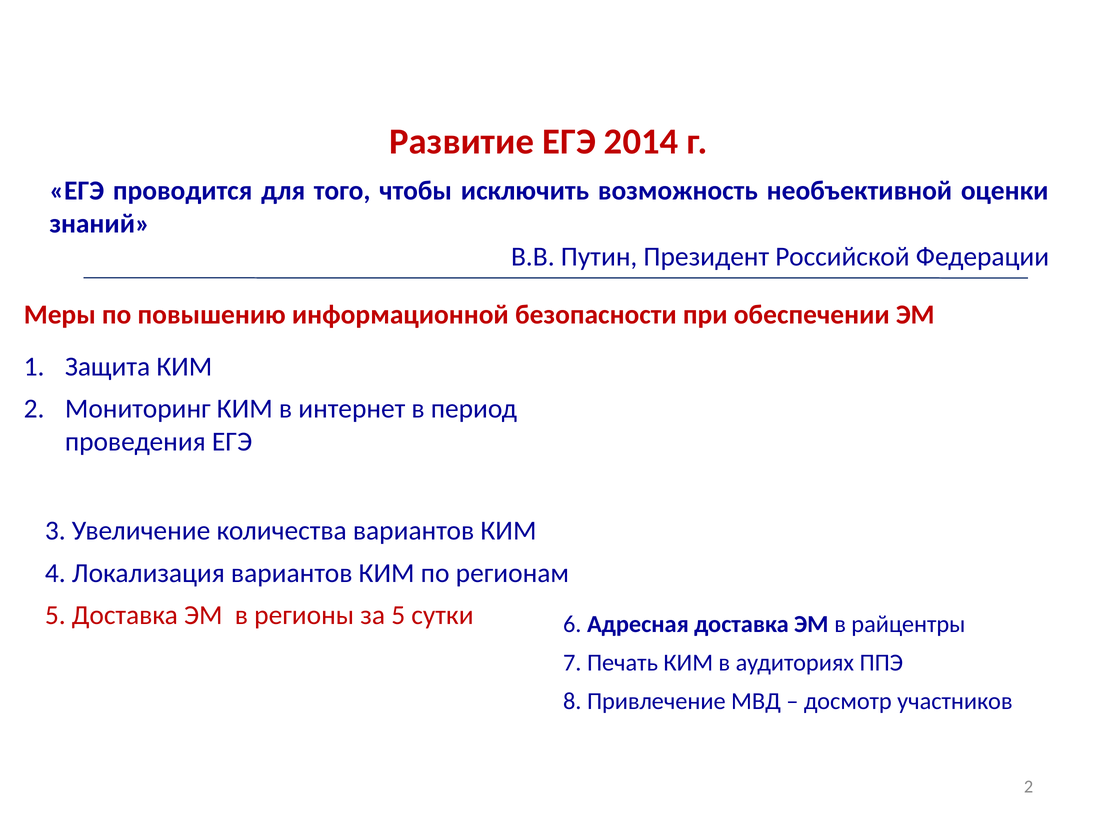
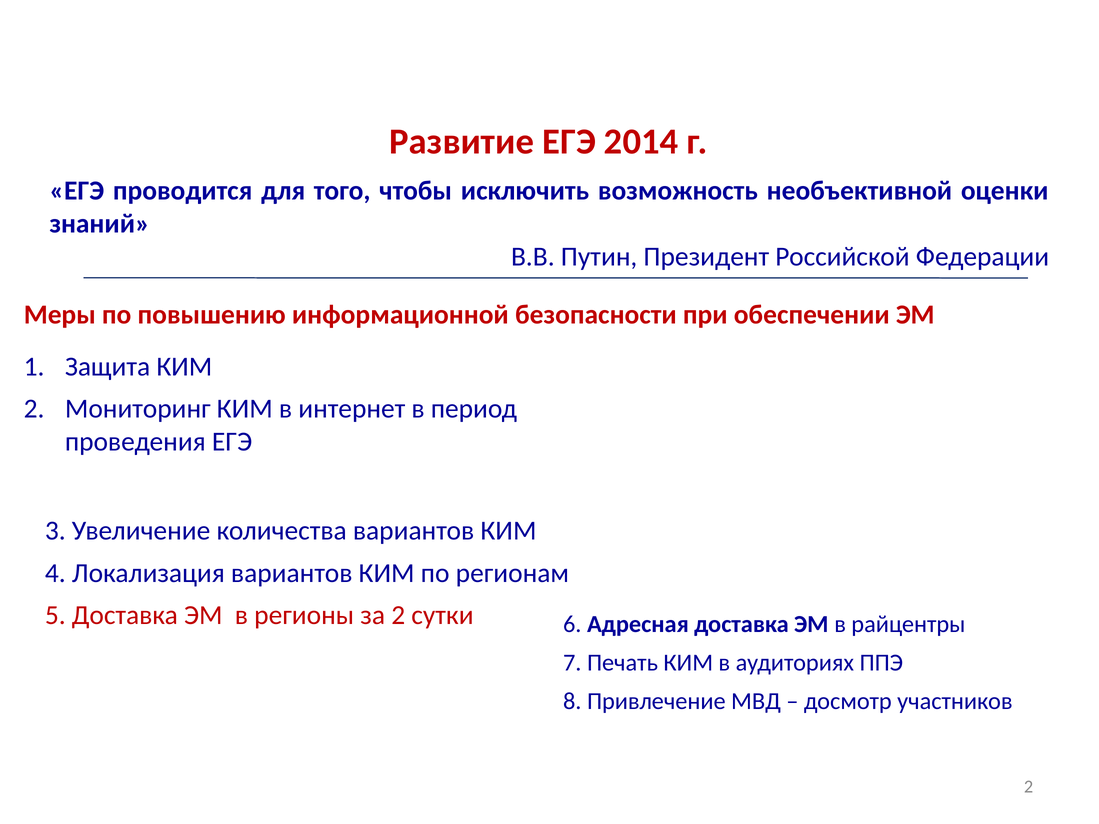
за 5: 5 -> 2 (398, 615)
